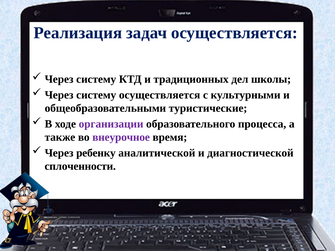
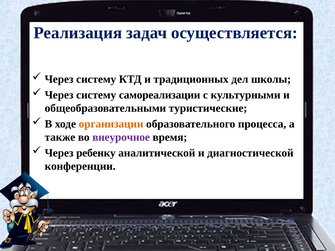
систему осуществляется: осуществляется -> самореализации (160, 95)
организации colour: purple -> orange (111, 124)
сплоченности: сплоченности -> конференции (80, 166)
